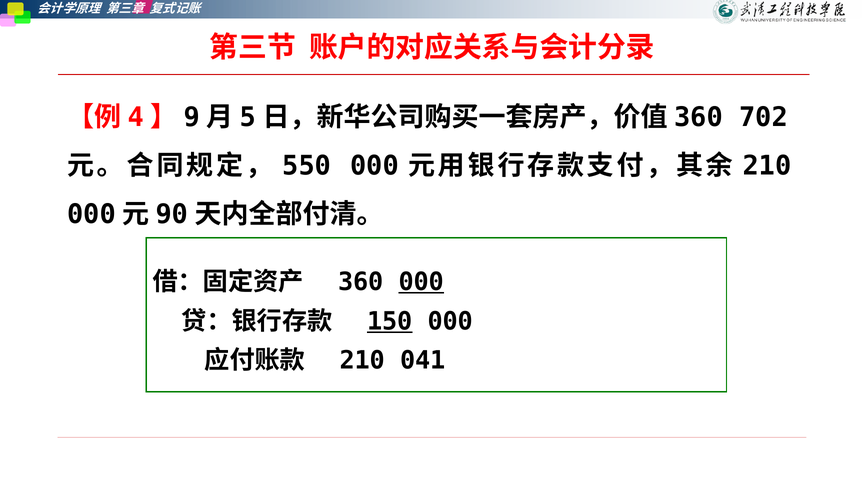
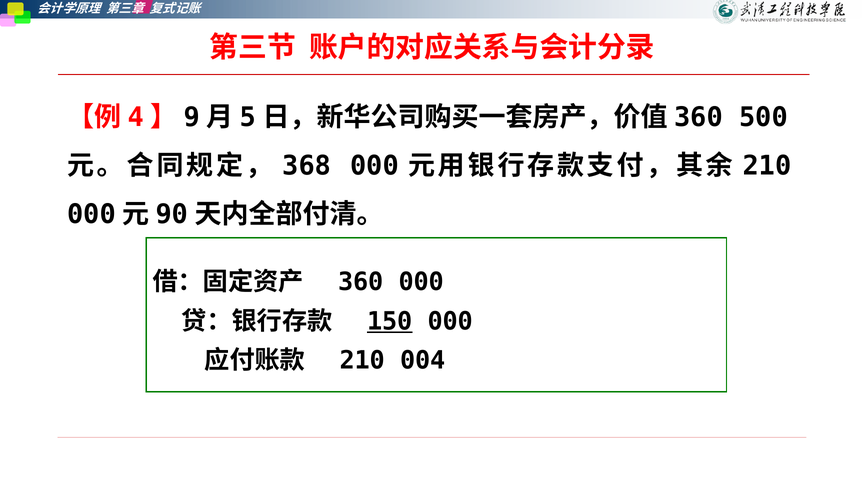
702: 702 -> 500 (763, 117)
550: 550 -> 368 (307, 166)
000 underline: present -> none (421, 282)
041: 041 -> 004 (423, 361)
